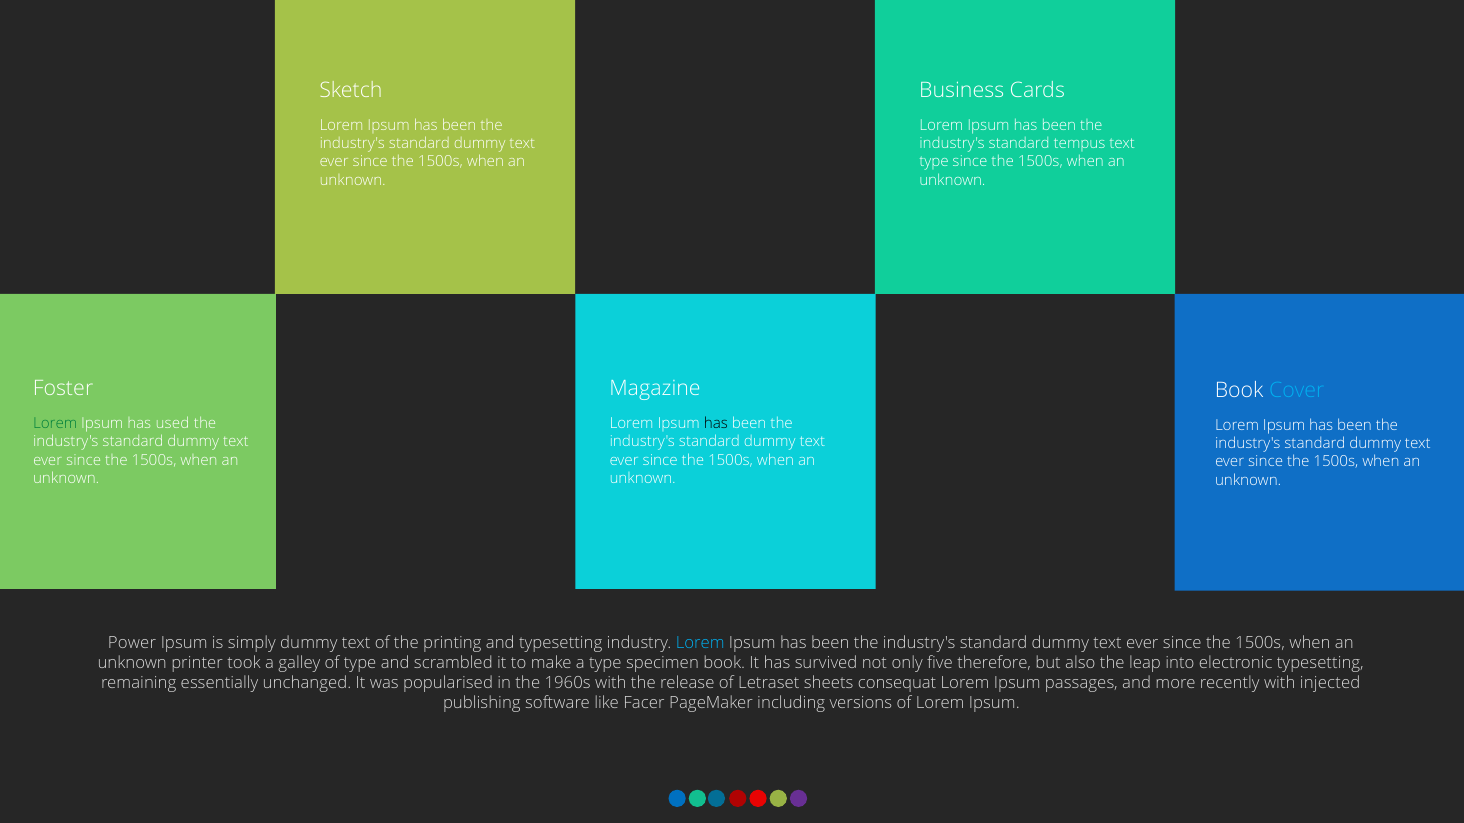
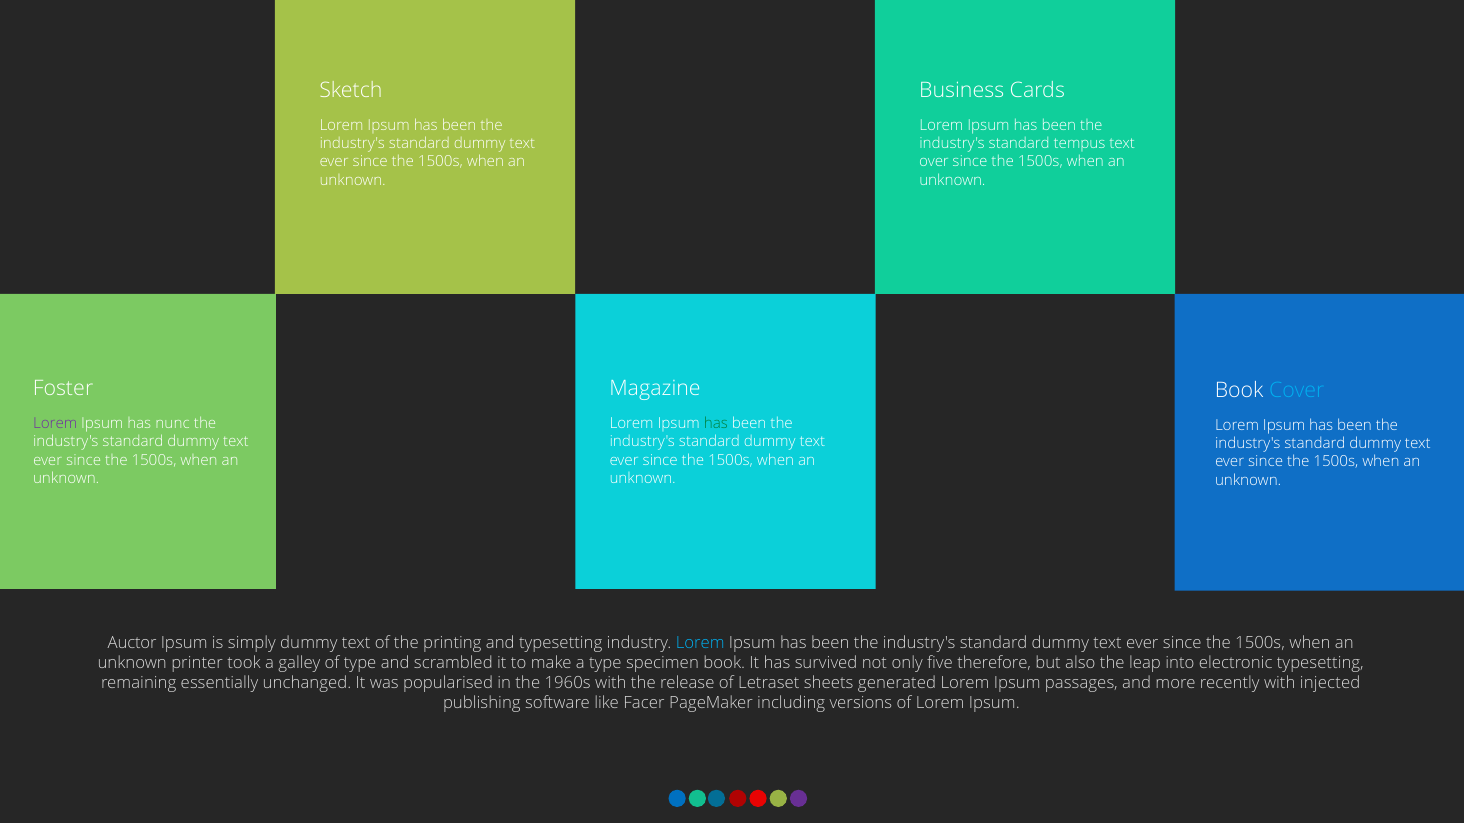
type: type -> over (934, 162)
Lorem colour: green -> purple (55, 424)
used: used -> nunc (173, 424)
has colour: black -> green (716, 424)
Power: Power -> Auctor (132, 643)
consequat: consequat -> generated (897, 683)
